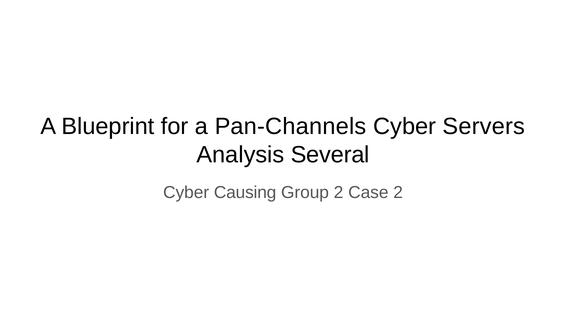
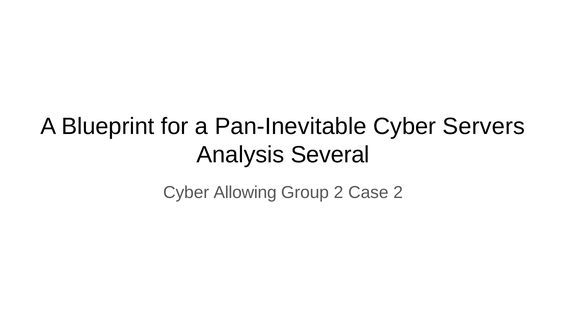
Pan-Channels: Pan-Channels -> Pan-Inevitable (291, 127)
Causing: Causing -> Allowing (245, 193)
